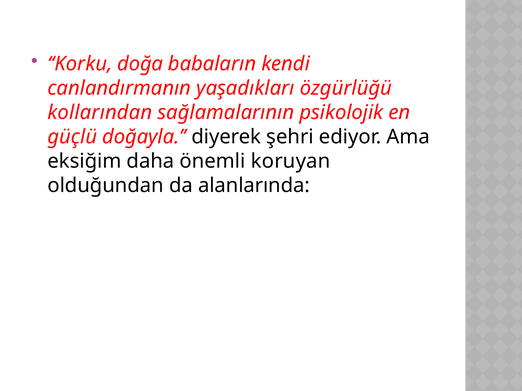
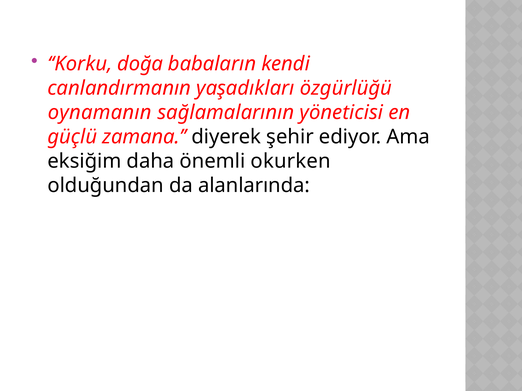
kollarından: kollarından -> oynamanın (100, 113)
psikolojik: psikolojik -> yöneticisi (341, 113)
doğayla: doğayla -> zamana (144, 137)
şehri: şehri -> şehir (290, 137)
koruyan: koruyan -> okurken (291, 161)
